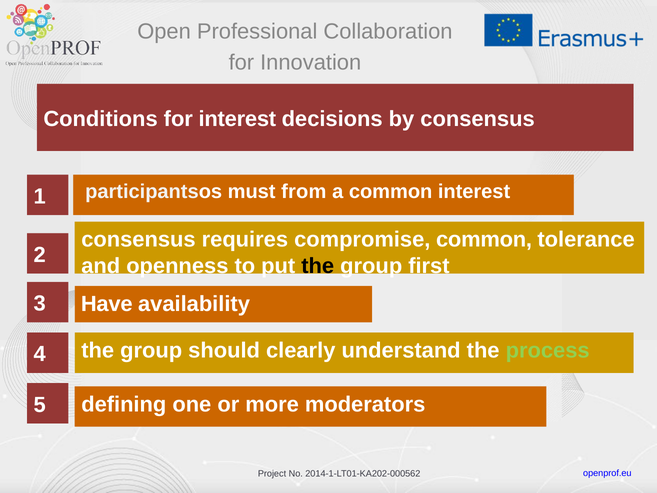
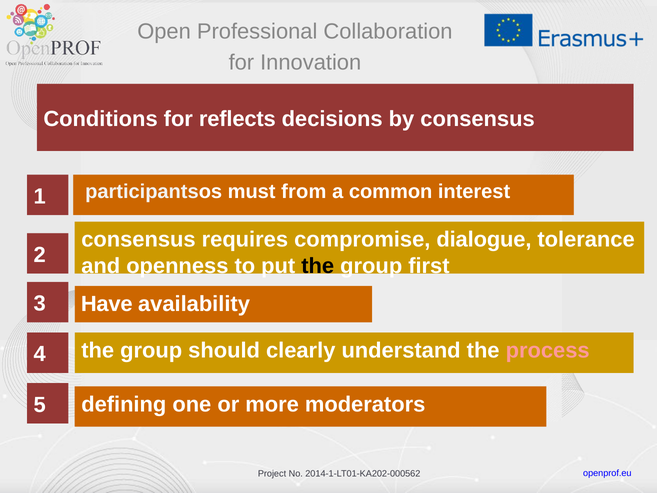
for interest: interest -> reflects (237, 119)
compromise common: common -> dialogue (484, 240)
process colour: light green -> pink (548, 350)
